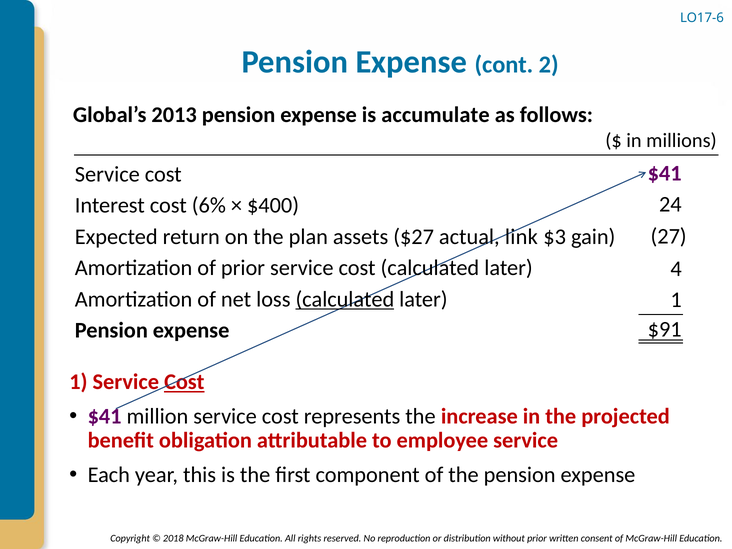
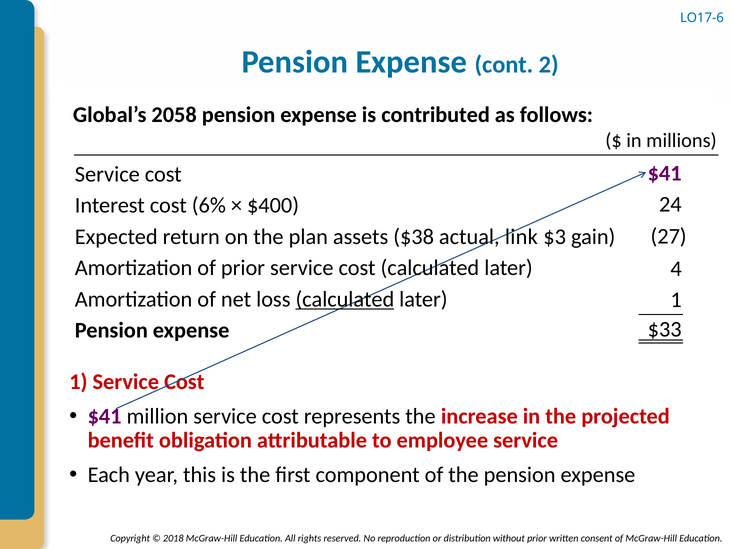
2013: 2013 -> 2058 (174, 115)
accumulate: accumulate -> contributed (436, 115)
$27: $27 -> $38 (414, 237)
$91: $91 -> $33 (665, 330)
Cost underline: present -> none (184, 382)
